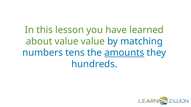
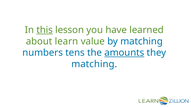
this underline: none -> present (45, 30)
about value: value -> learn (66, 41)
hundreds: hundreds -> matching (94, 64)
